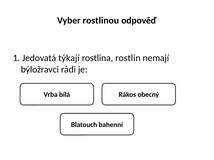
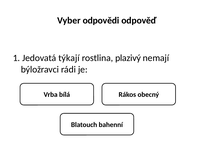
rostlinou: rostlinou -> odpovědi (101, 20)
rostlin: rostlin -> plazivý (128, 58)
